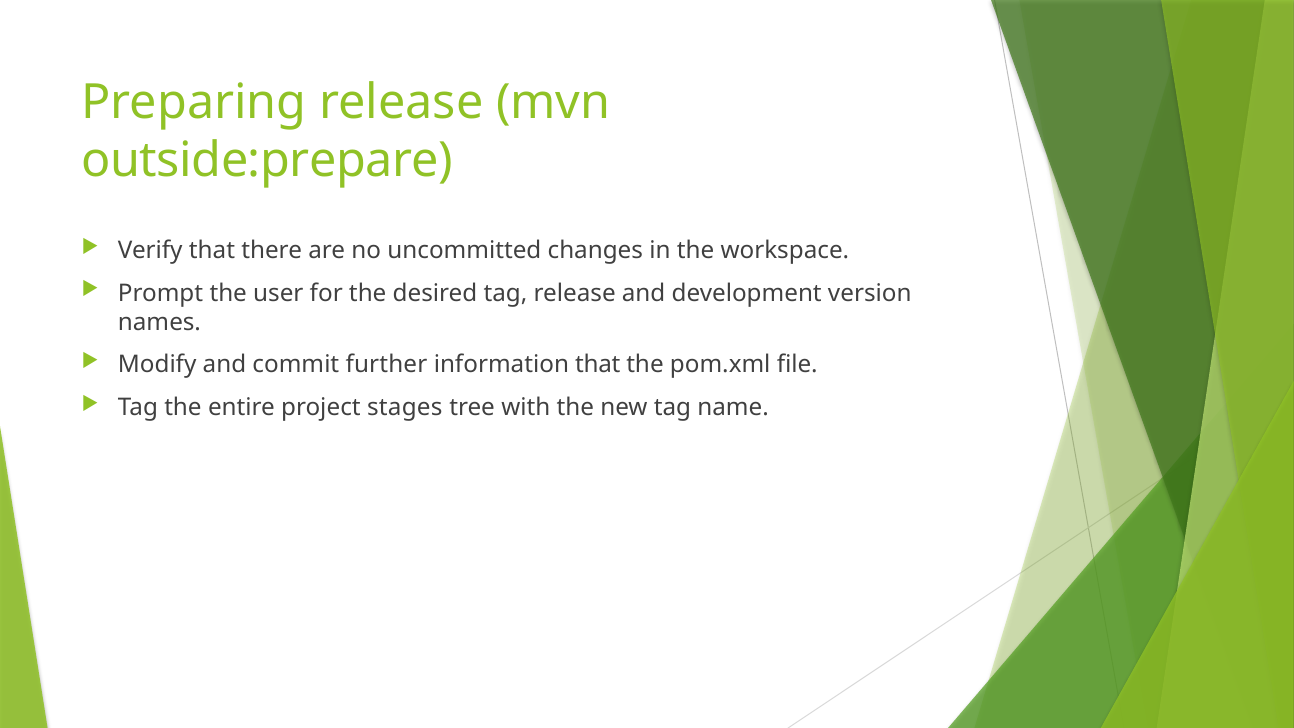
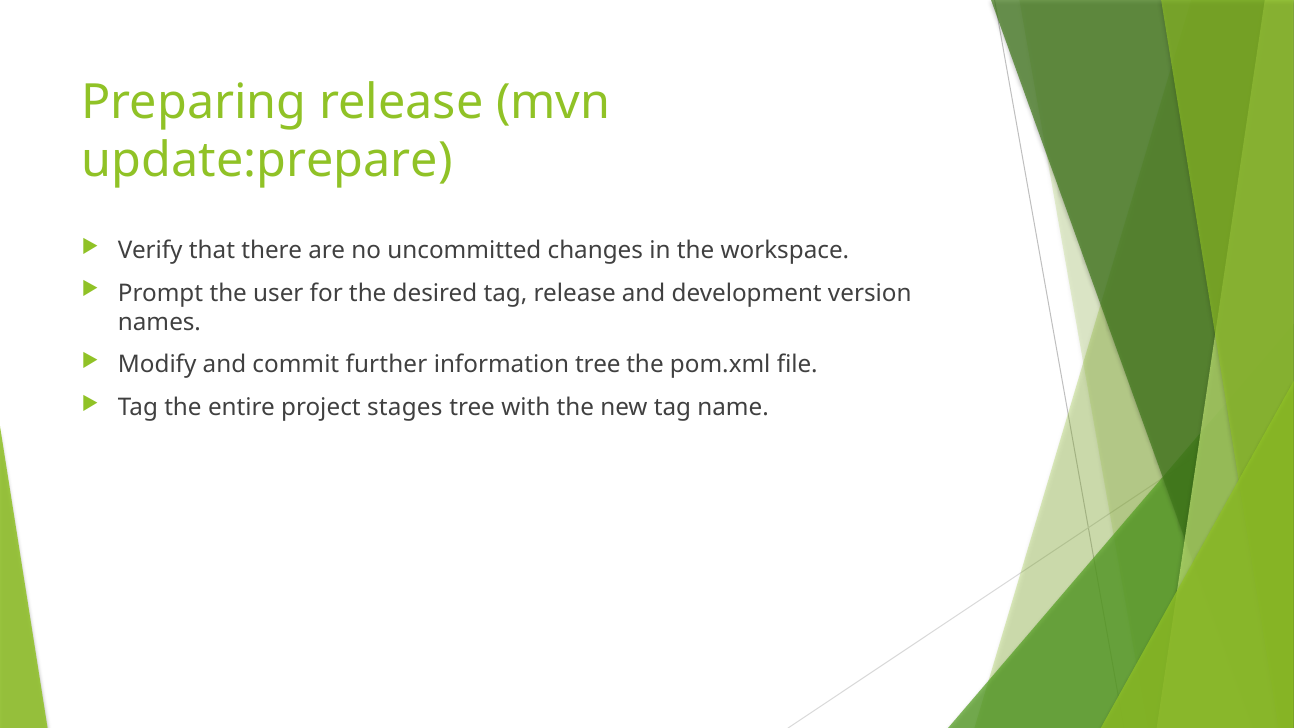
outside:prepare: outside:prepare -> update:prepare (267, 160)
information that: that -> tree (598, 365)
